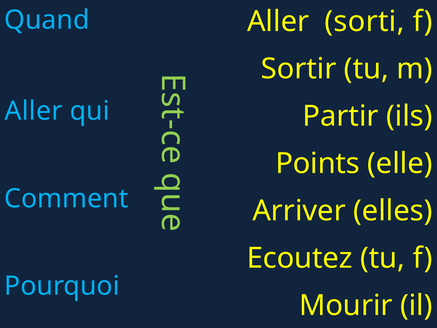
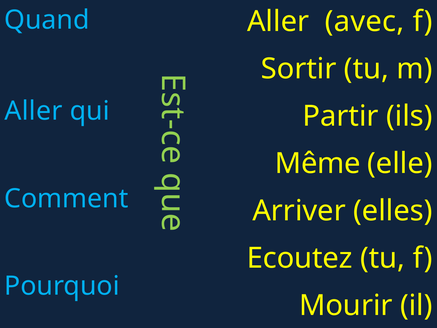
sorti: sorti -> avec (365, 22)
Points: Points -> Même (318, 163)
